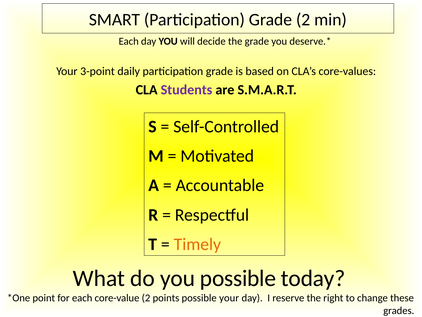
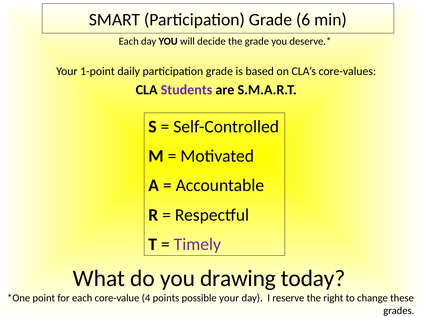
Grade 2: 2 -> 6 (303, 20)
3-point: 3-point -> 1-point (97, 71)
Timely colour: orange -> purple (197, 244)
you possible: possible -> drawing (238, 278)
core-value 2: 2 -> 4 (146, 298)
